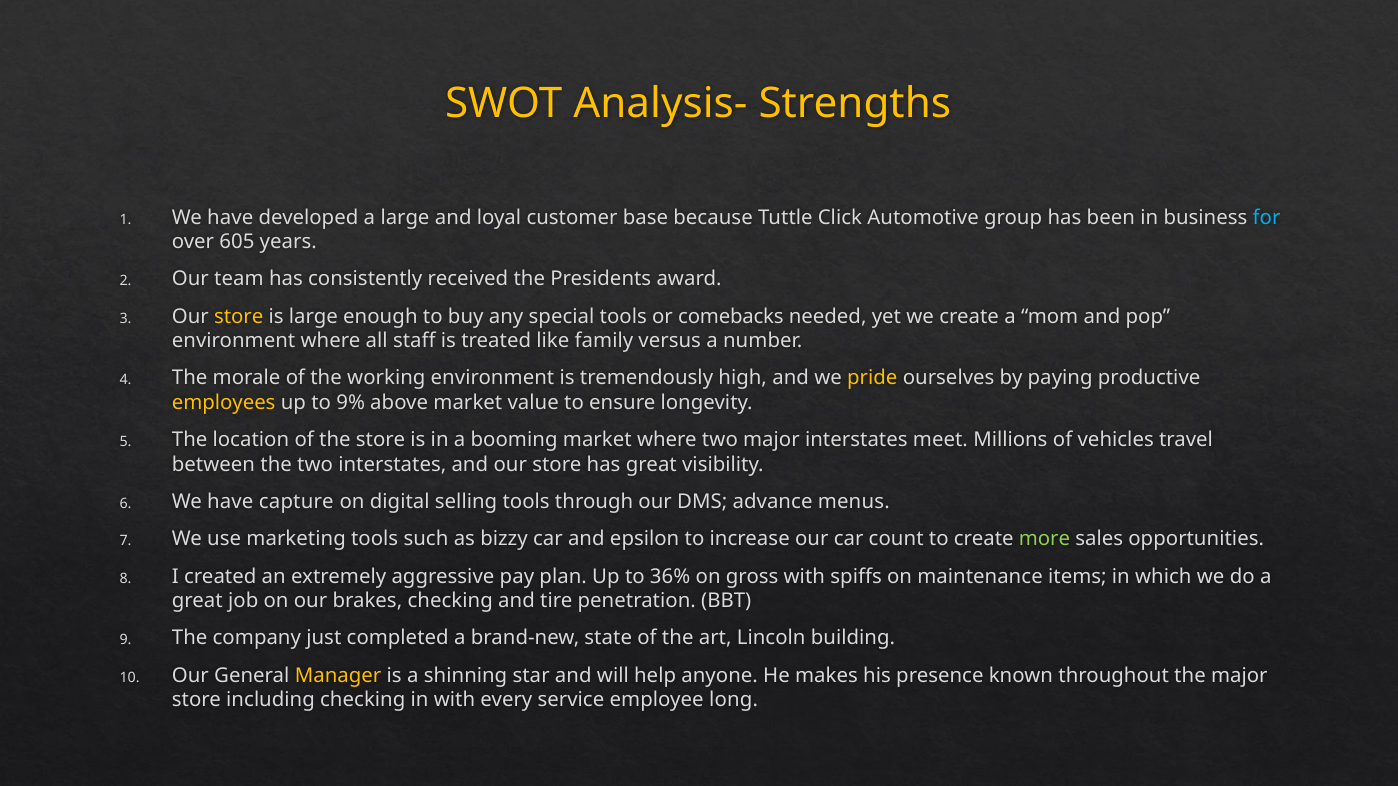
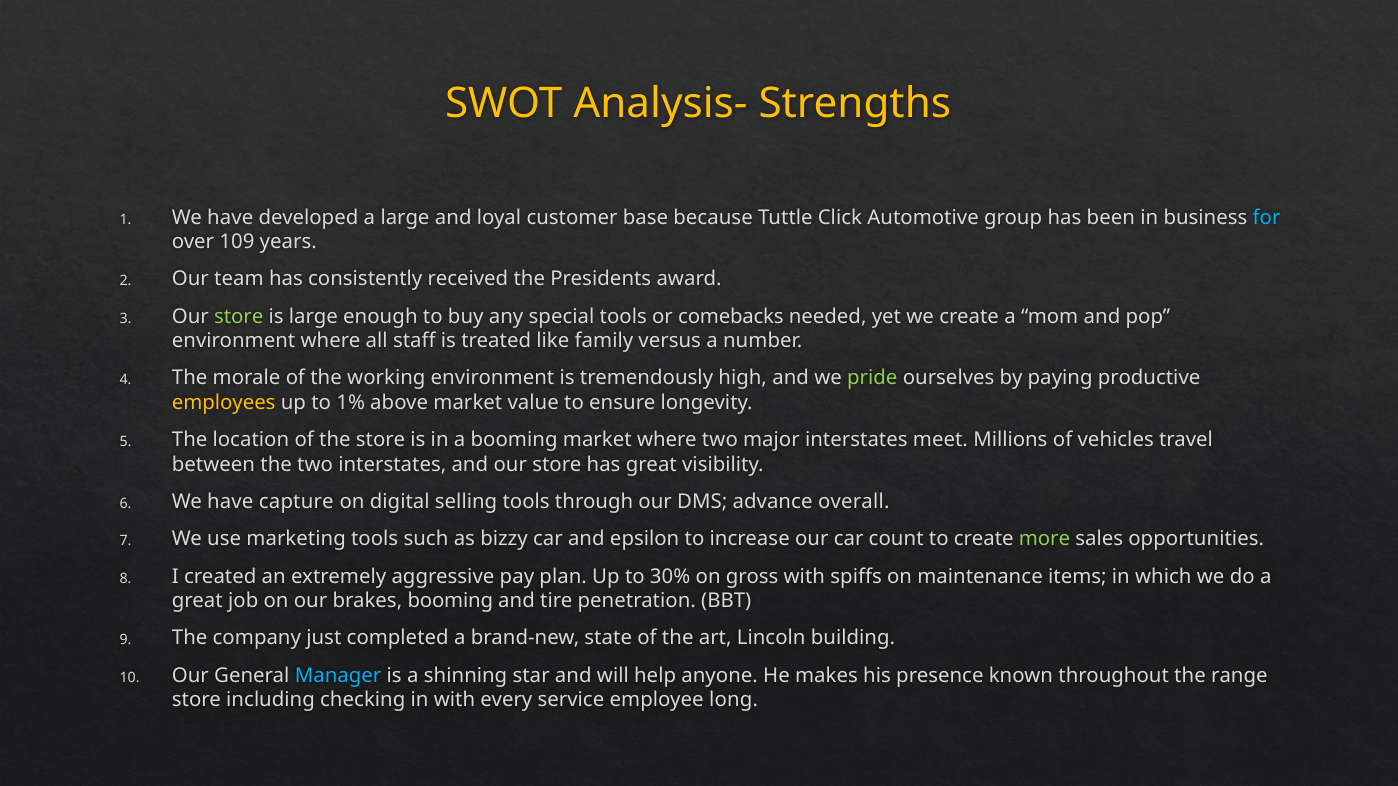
605: 605 -> 109 (237, 242)
store colour: yellow -> light green (239, 317)
pride colour: yellow -> light green (872, 378)
9%: 9% -> 1% (351, 403)
menus: menus -> overall (854, 502)
36%: 36% -> 30% (670, 577)
brakes checking: checking -> booming (450, 601)
Manager colour: yellow -> light blue (338, 676)
the major: major -> range (1239, 676)
